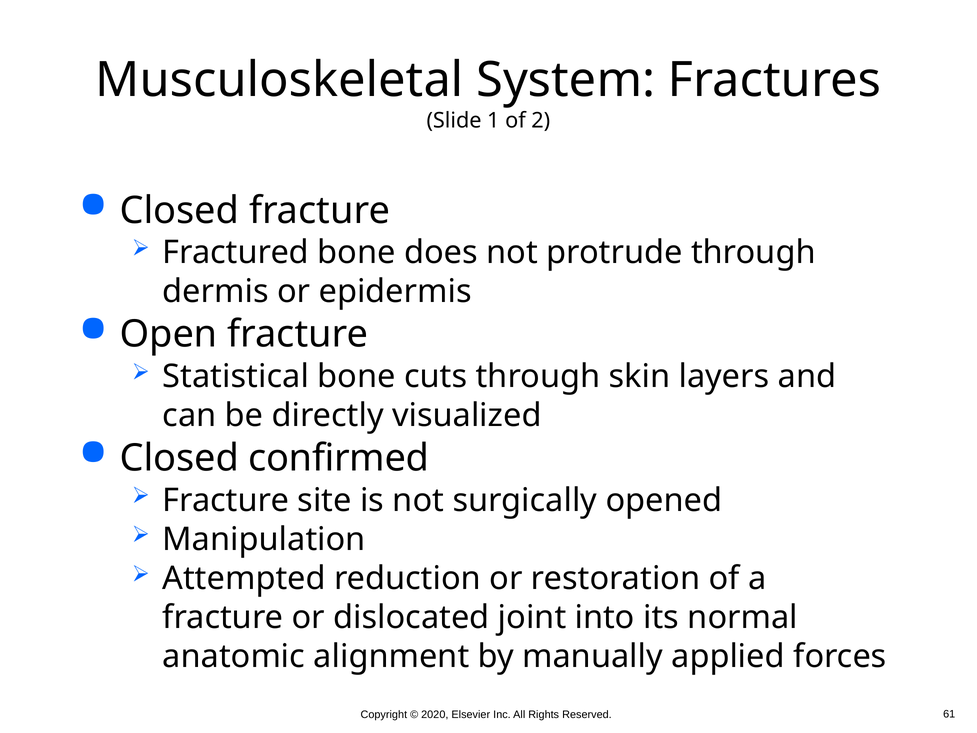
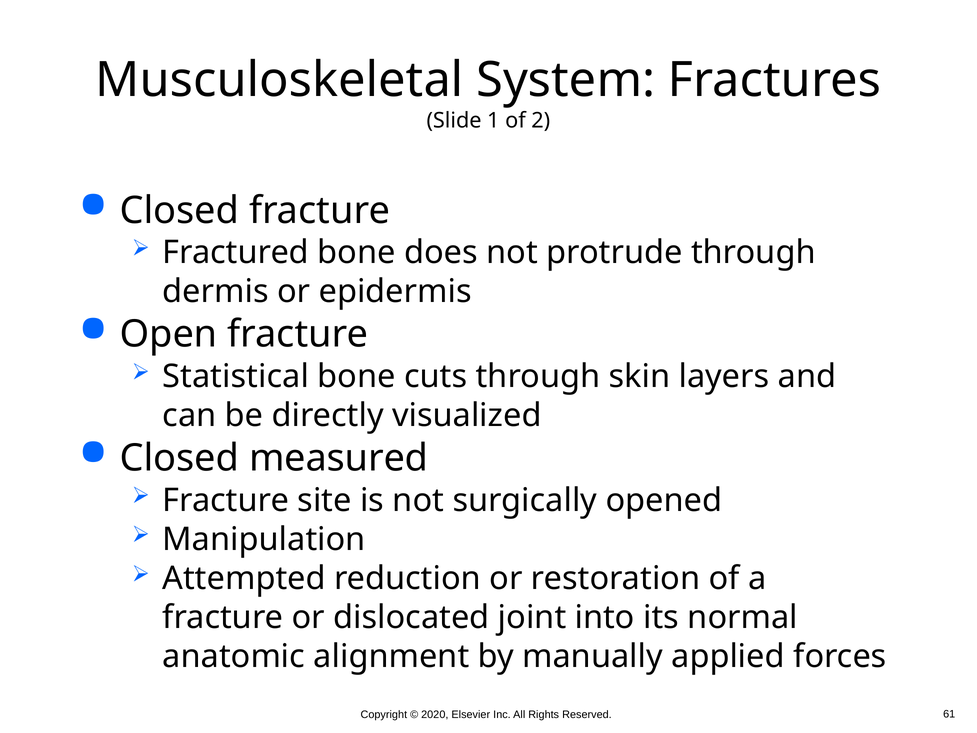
confirmed: confirmed -> measured (339, 458)
